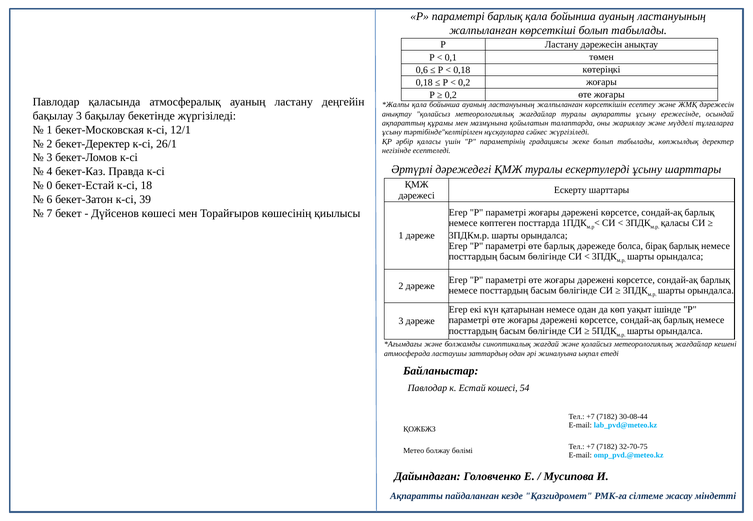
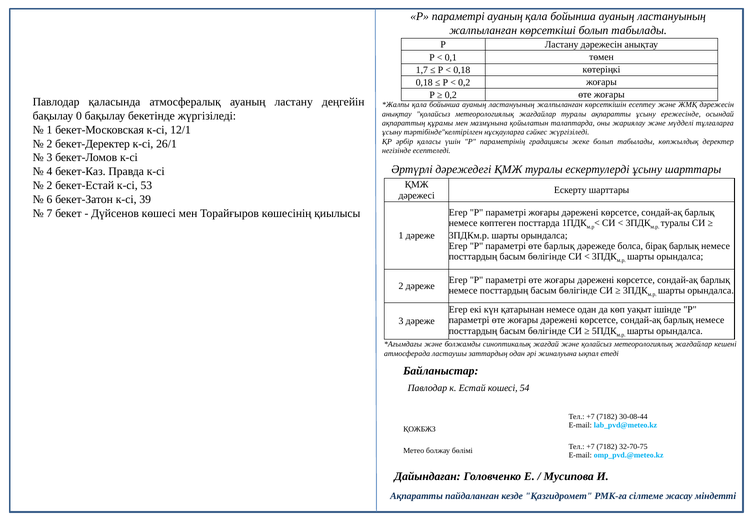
параметрі барлық: барлық -> ауаның (505, 17)
0,6: 0,6 -> 1,7 (422, 70)
бақылау 3: 3 -> 0 (79, 116)
0: 0 -> 2 (49, 186)
18: 18 -> 53 (146, 186)
қаласы: қаласы -> туралы (675, 223)
